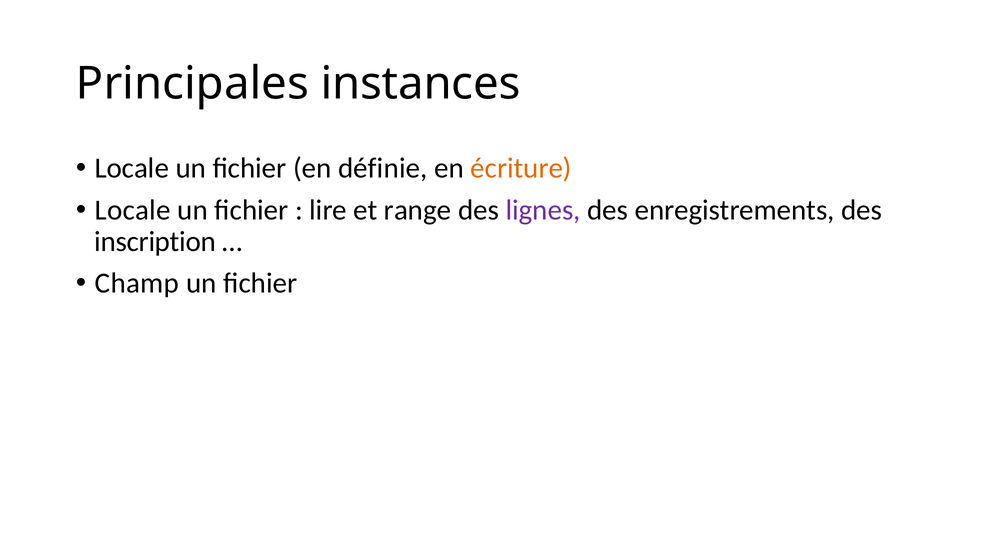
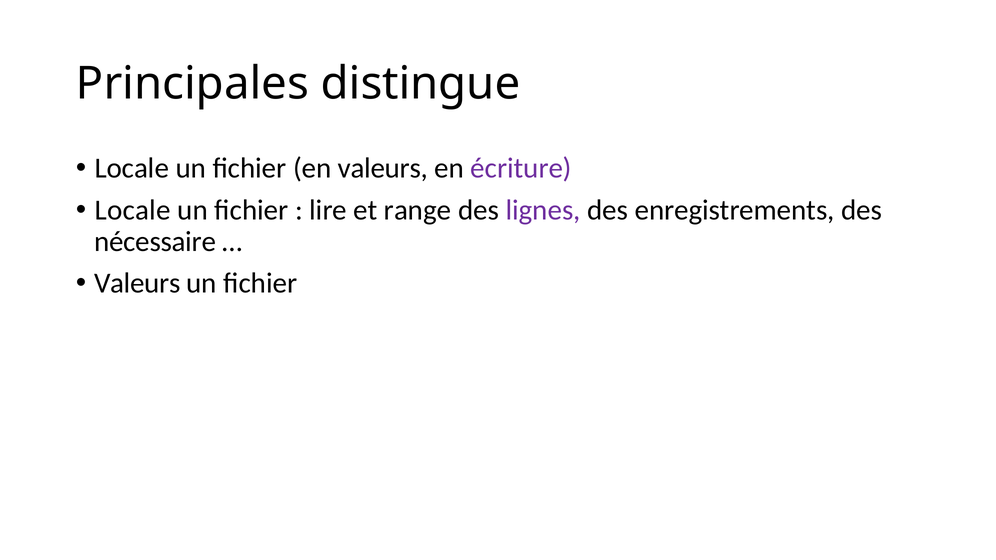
instances: instances -> distingue (421, 84)
en définie: définie -> valeurs (383, 168)
écriture colour: orange -> purple (521, 168)
inscription: inscription -> nécessaire (155, 242)
Champ: Champ -> Valeurs (137, 283)
